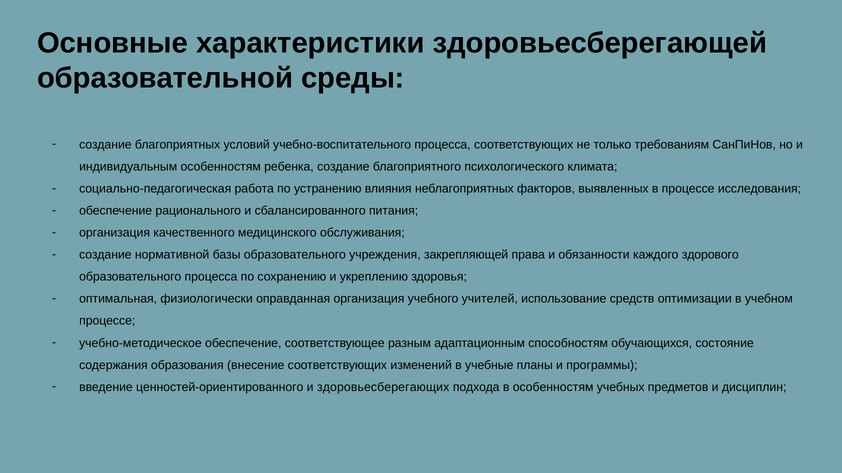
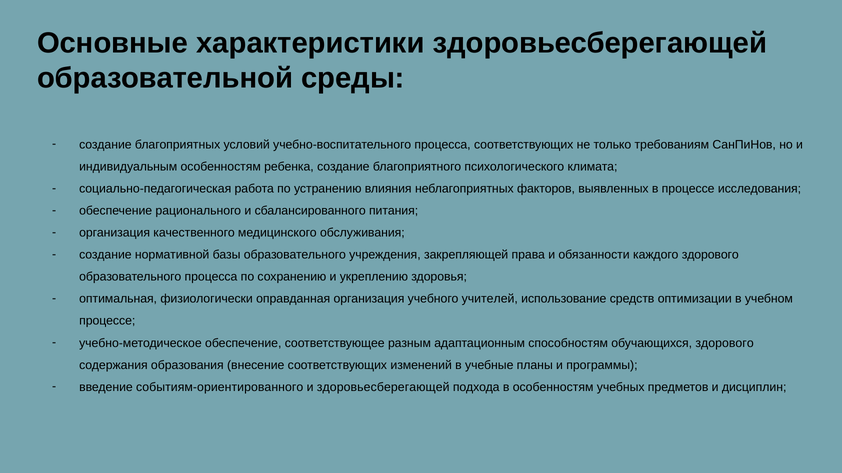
обучающихся состояние: состояние -> здорового (725, 343)
ценностей-ориентированного: ценностей-ориентированного -> событиям-ориентированного (220, 388)
и здоровьесберегающих: здоровьесберегающих -> здоровьесберегающей (383, 388)
